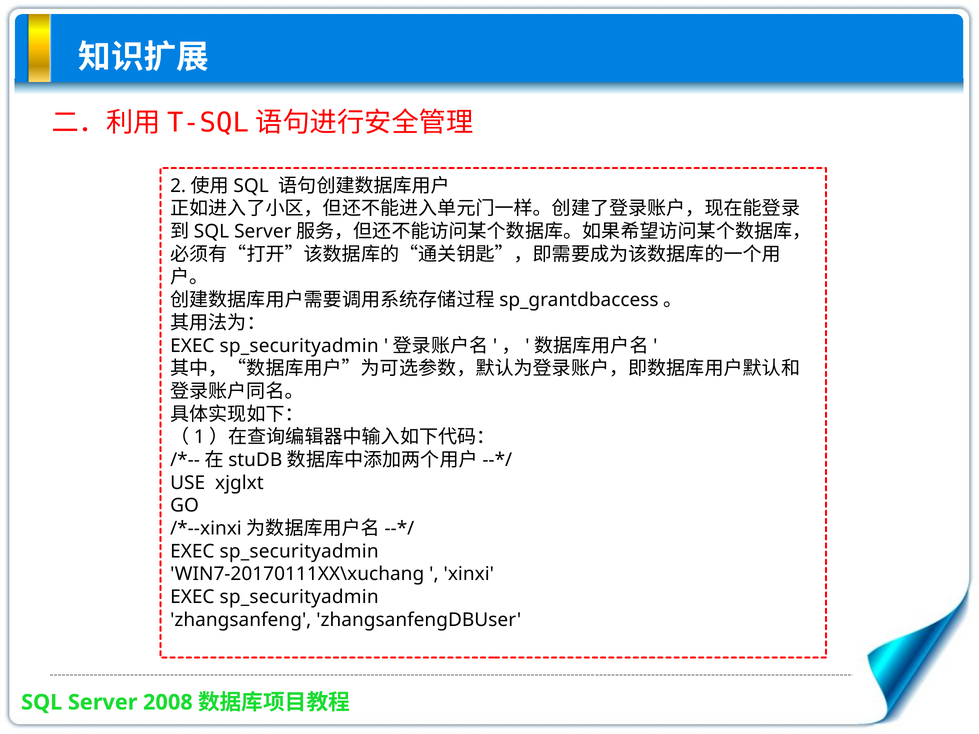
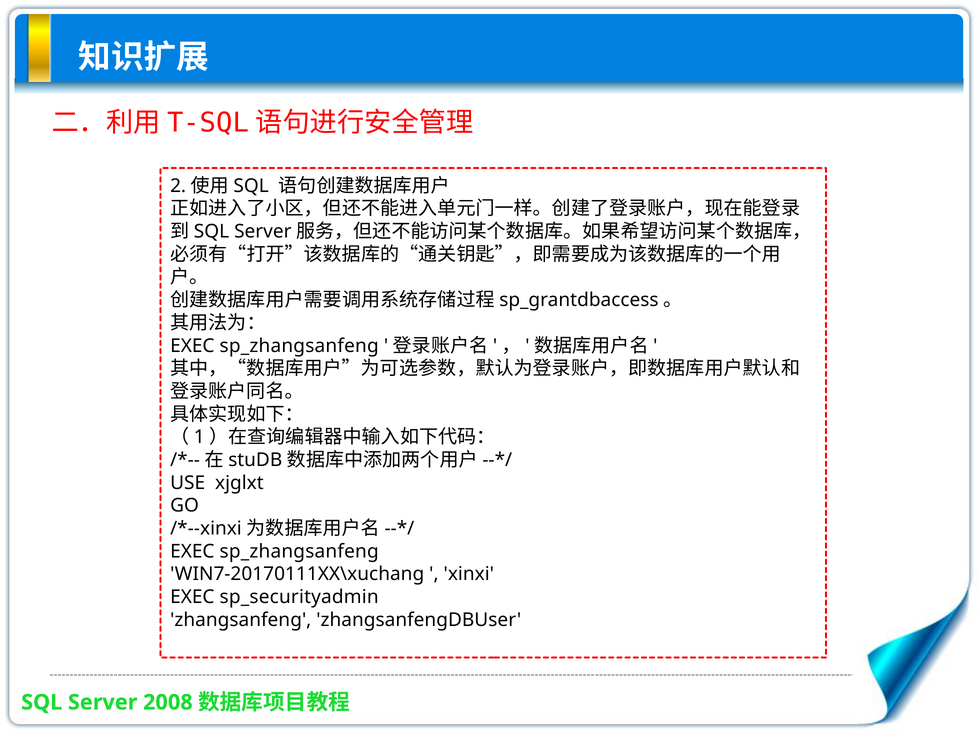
sp_securityadmin: sp_securityadmin -> sp_zhangsanfeng (299, 346)
sp_securityadmin: sp_securityadmin -> sp_zhangsanfeng (299, 552)
